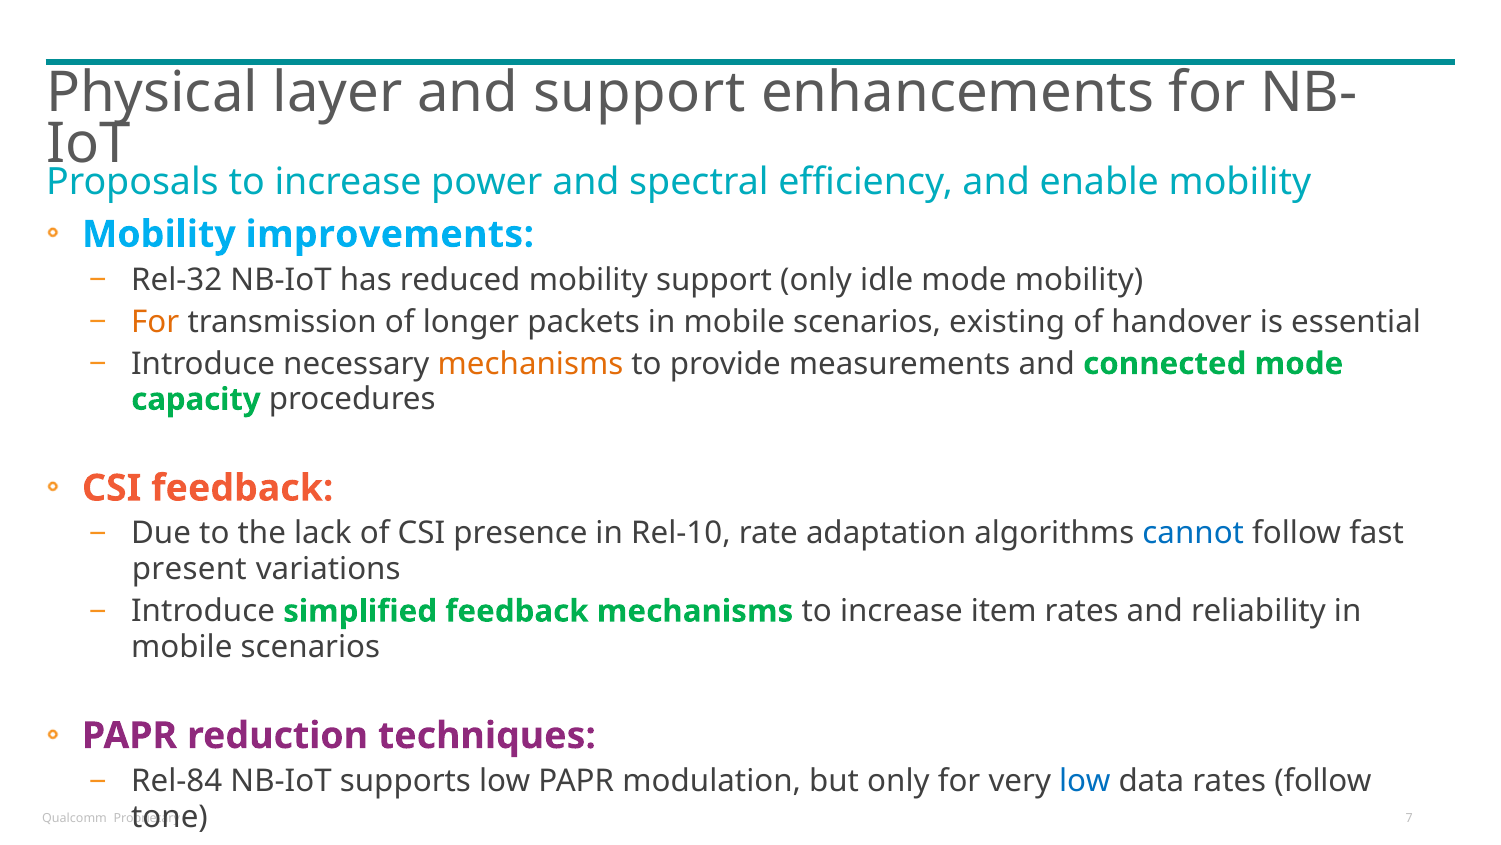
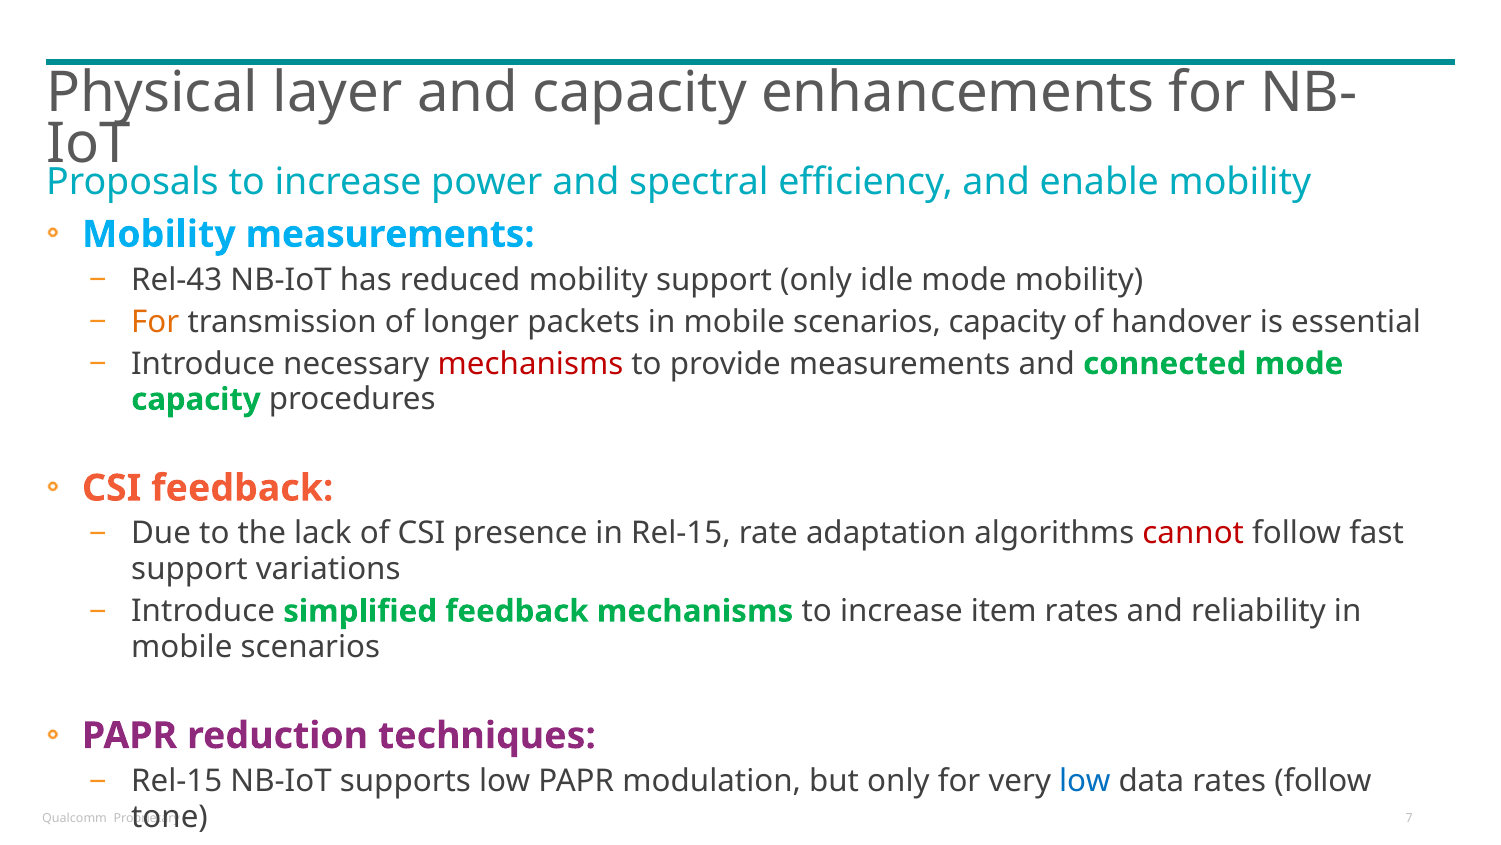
and support: support -> capacity (640, 93)
Mobility improvements: improvements -> measurements (390, 234)
Rel-32: Rel-32 -> Rel-43 (177, 280)
scenarios existing: existing -> capacity (1007, 322)
mechanisms colour: orange -> red (530, 364)
in Rel-10: Rel-10 -> Rel-15 (681, 533)
cannot colour: blue -> red (1193, 533)
present: present -> support (189, 569)
Rel-84: Rel-84 -> Rel-15 (177, 781)
